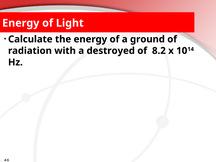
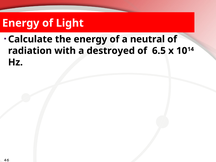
ground: ground -> neutral (147, 39)
8.2: 8.2 -> 6.5 (159, 51)
